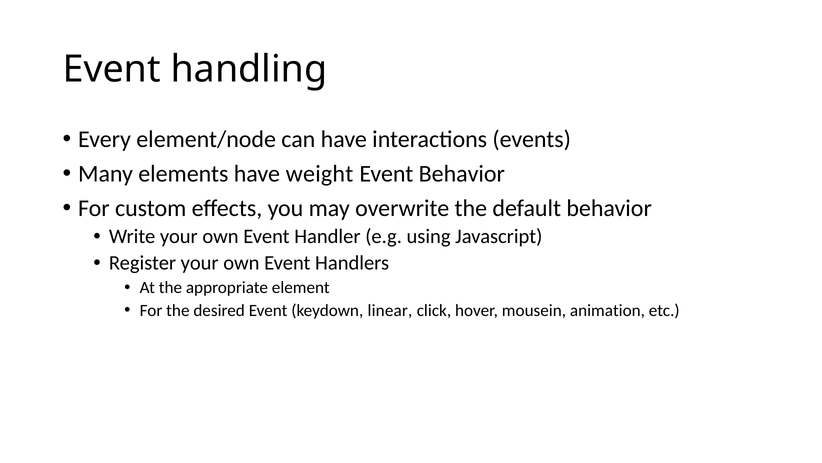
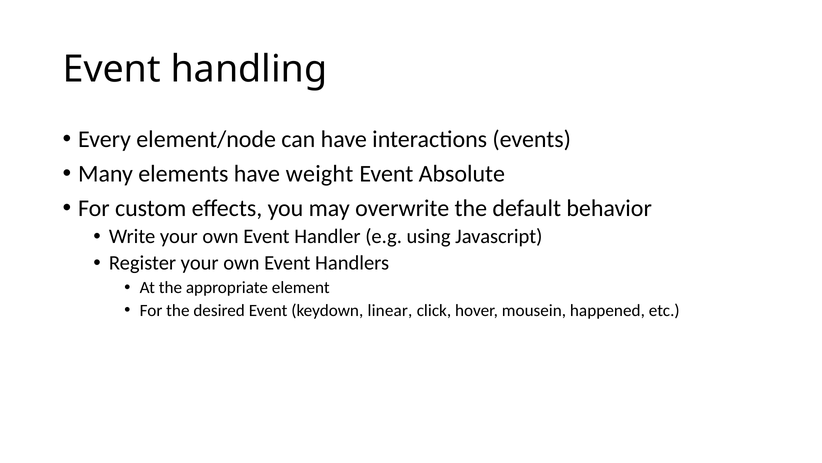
Event Behavior: Behavior -> Absolute (462, 173)
animation: animation -> happened (607, 310)
